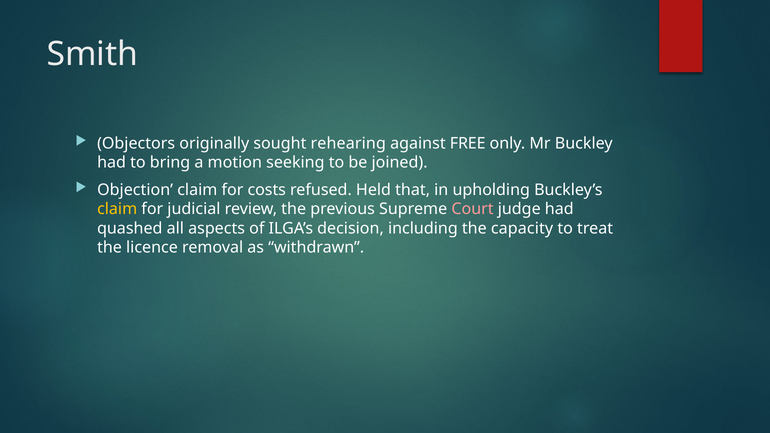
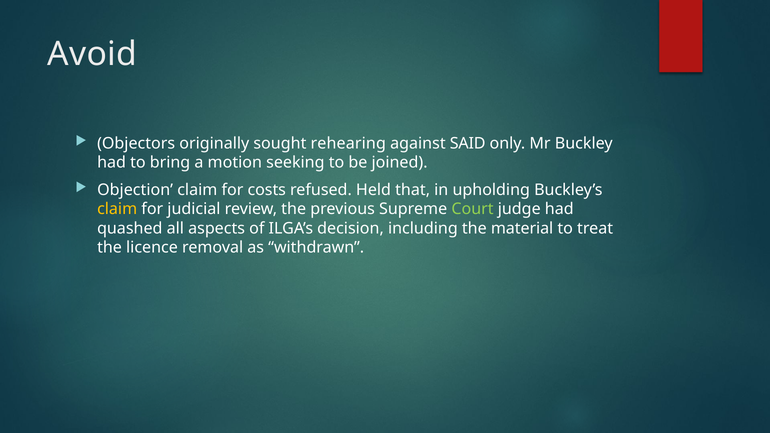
Smith: Smith -> Avoid (92, 54)
FREE: FREE -> SAID (468, 143)
Court colour: pink -> light green (472, 209)
capacity: capacity -> material (522, 228)
